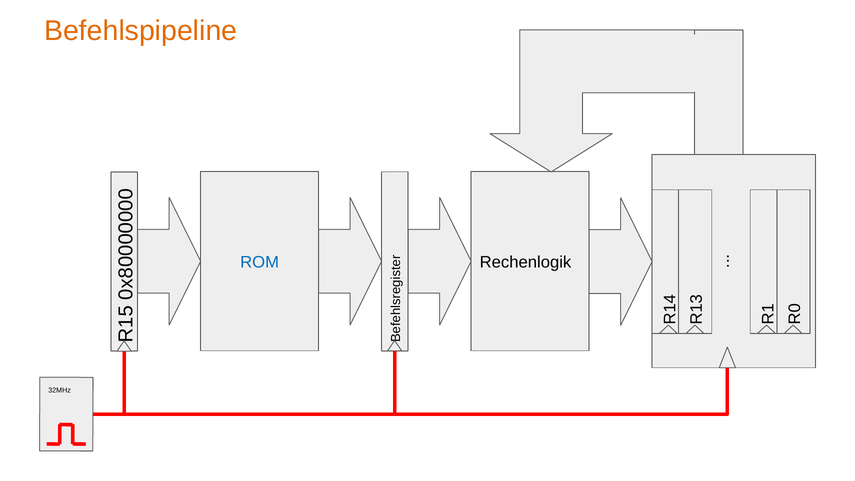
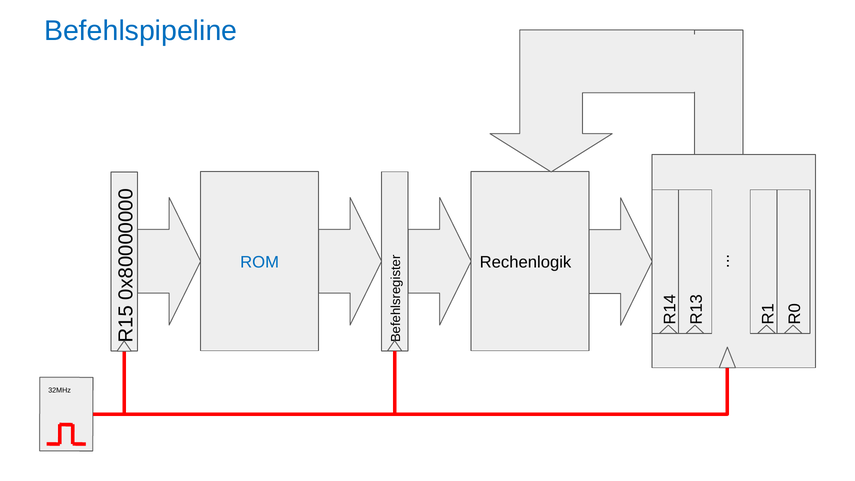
Befehlspipeline colour: orange -> blue (141, 31)
